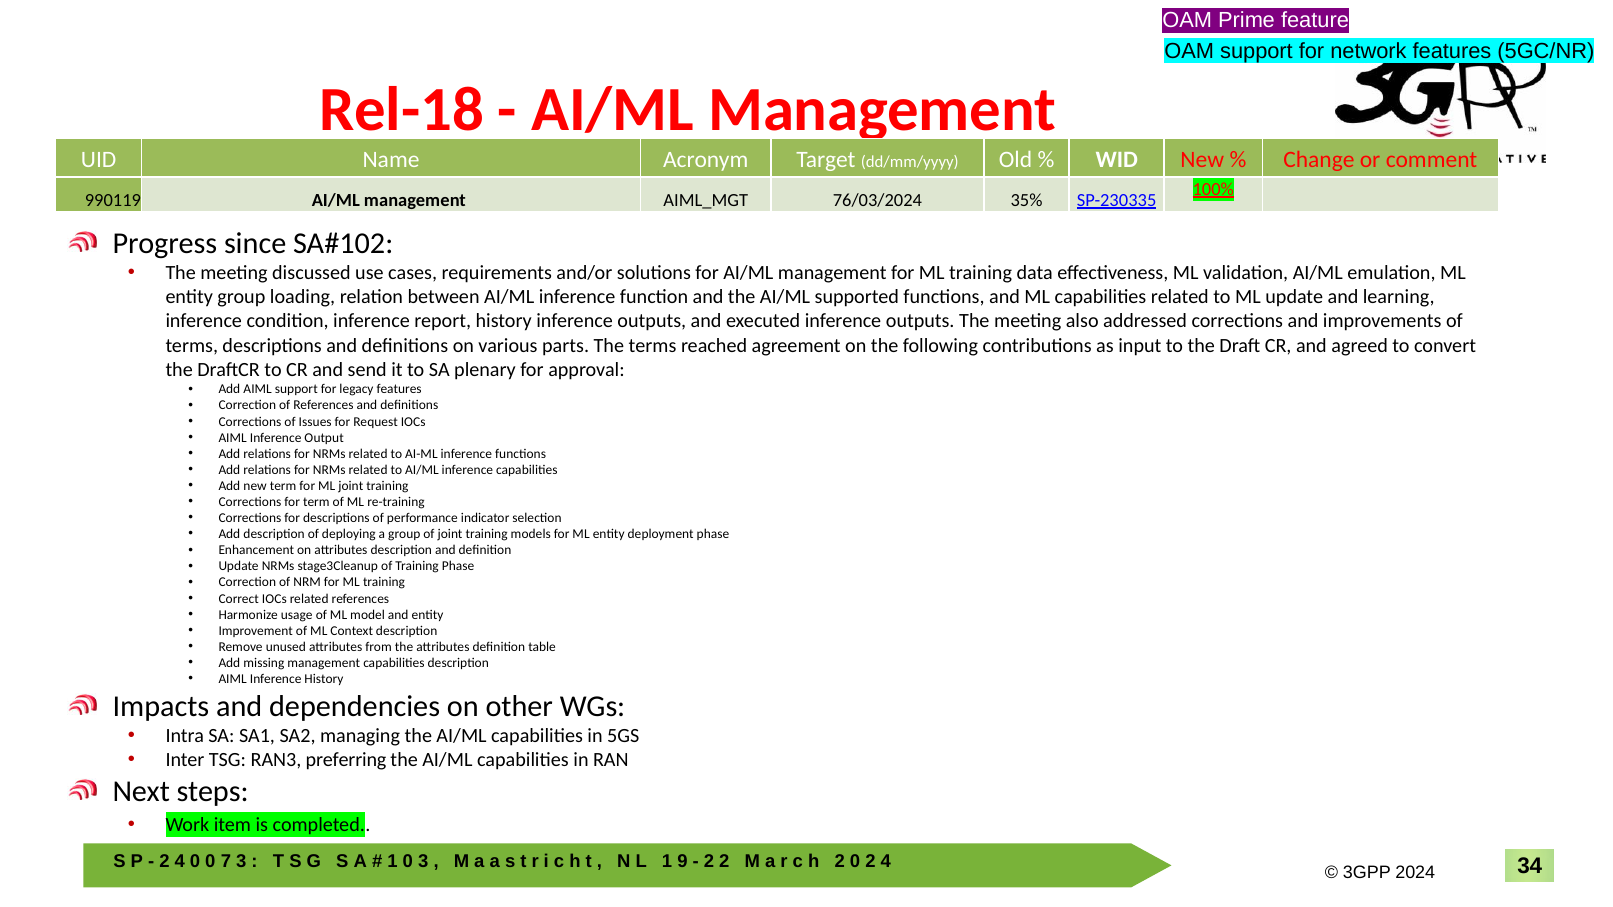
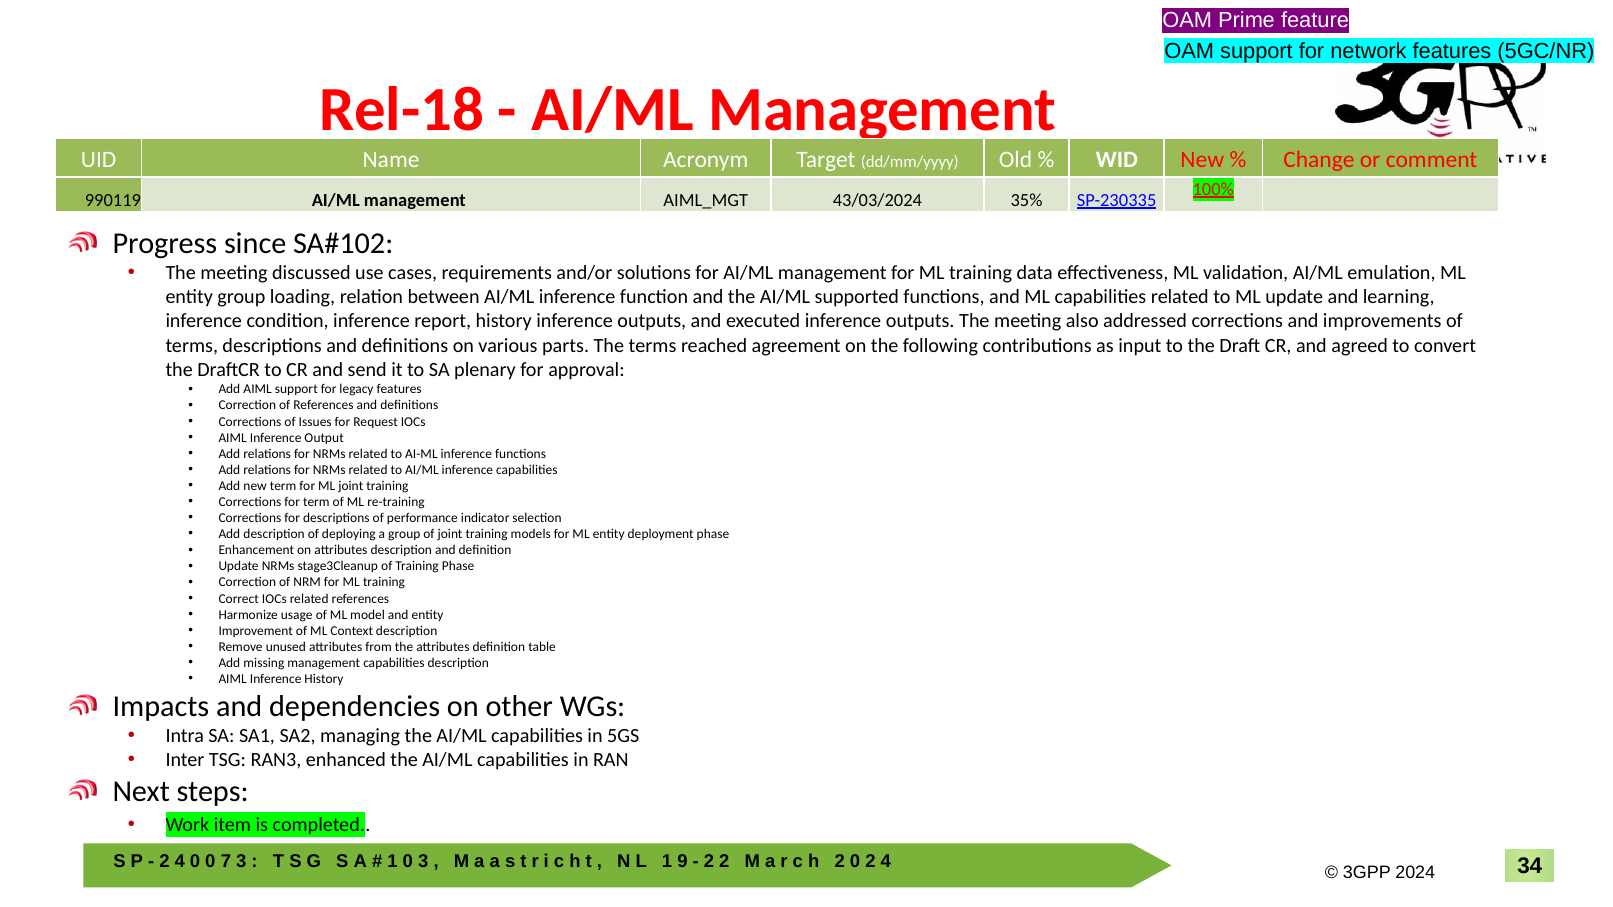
76/03/2024: 76/03/2024 -> 43/03/2024 (877, 201)
preferring: preferring -> enhanced (346, 760)
